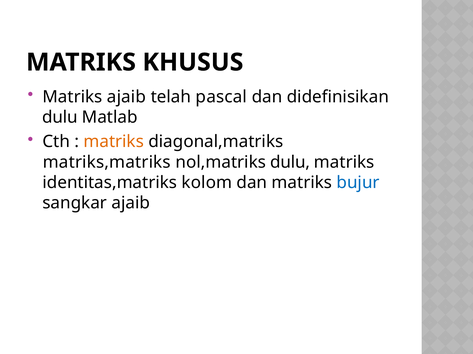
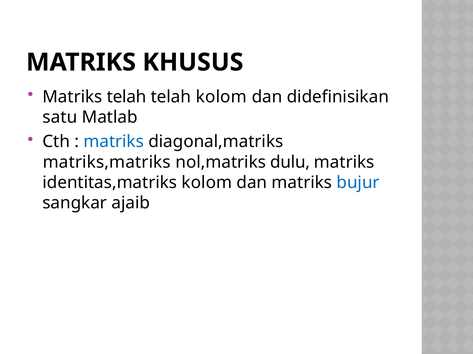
Matriks ajaib: ajaib -> telah (127, 97)
telah pascal: pascal -> kolom (221, 97)
dulu: dulu -> satu (60, 118)
matriks colour: orange -> blue (114, 142)
